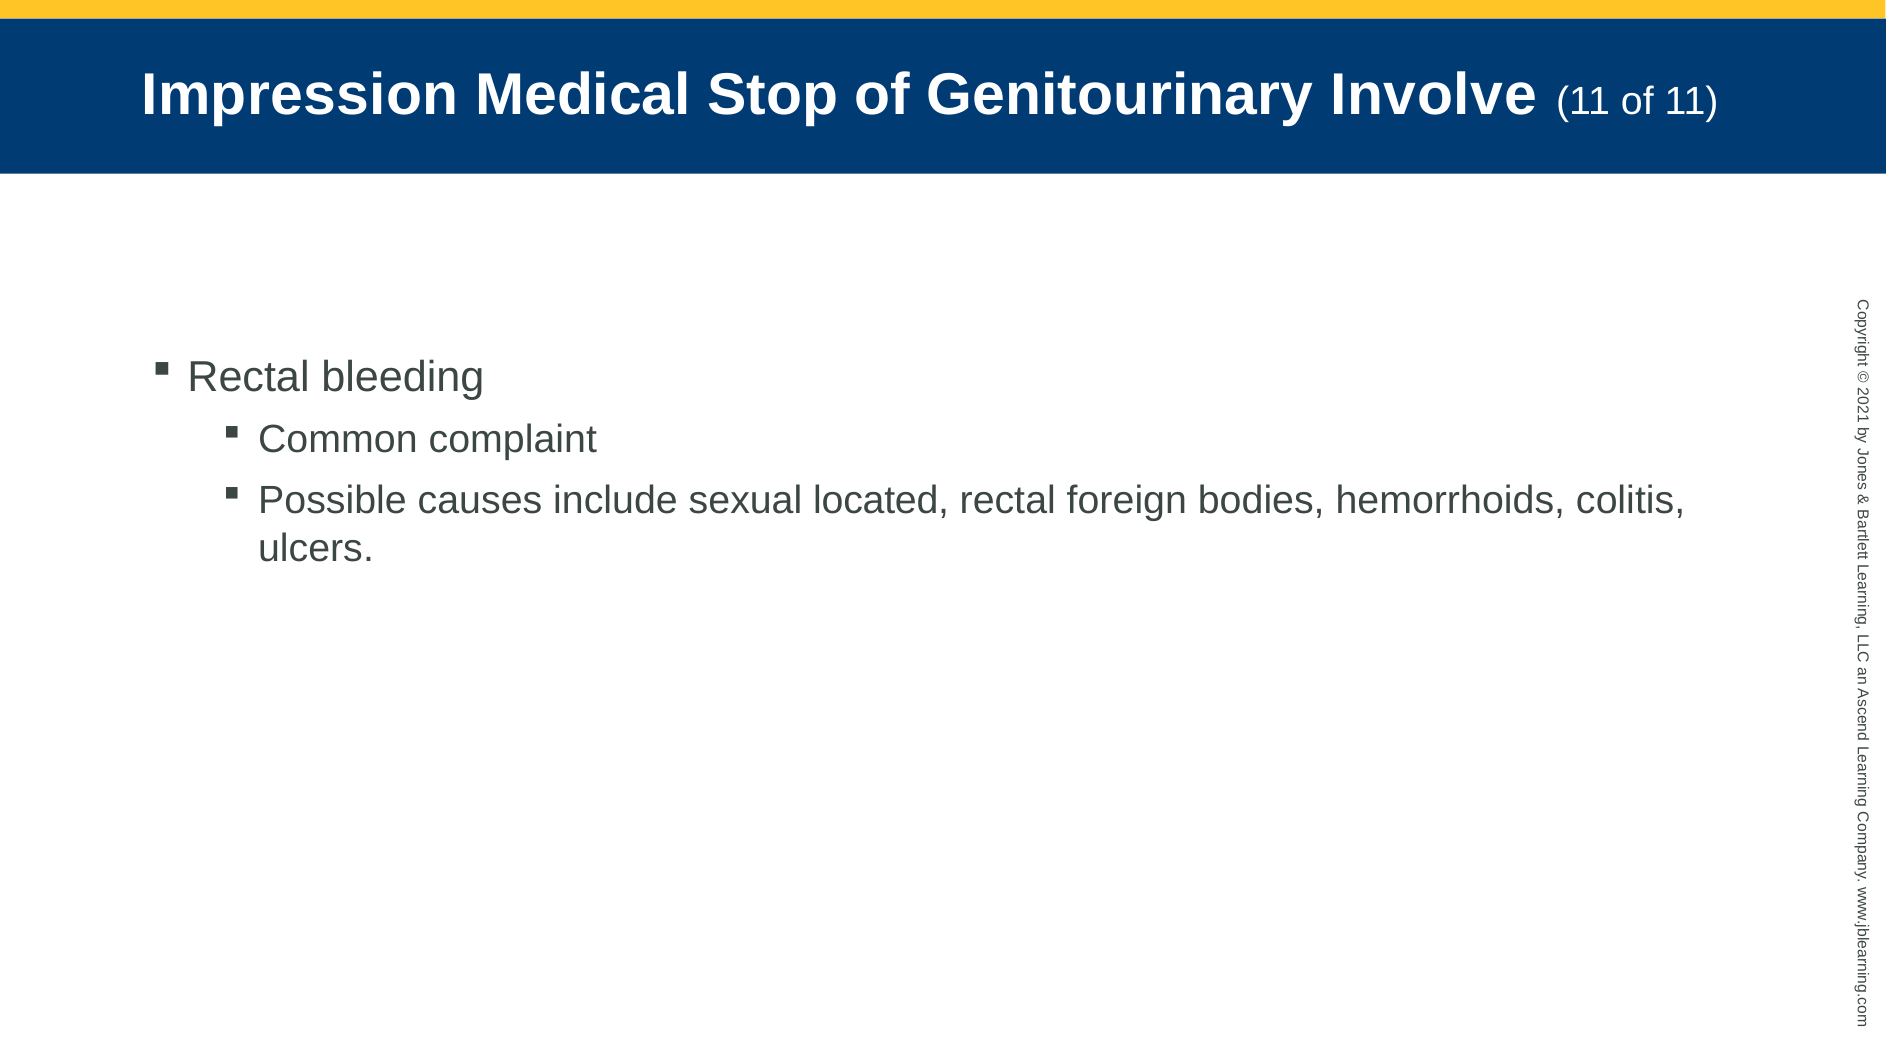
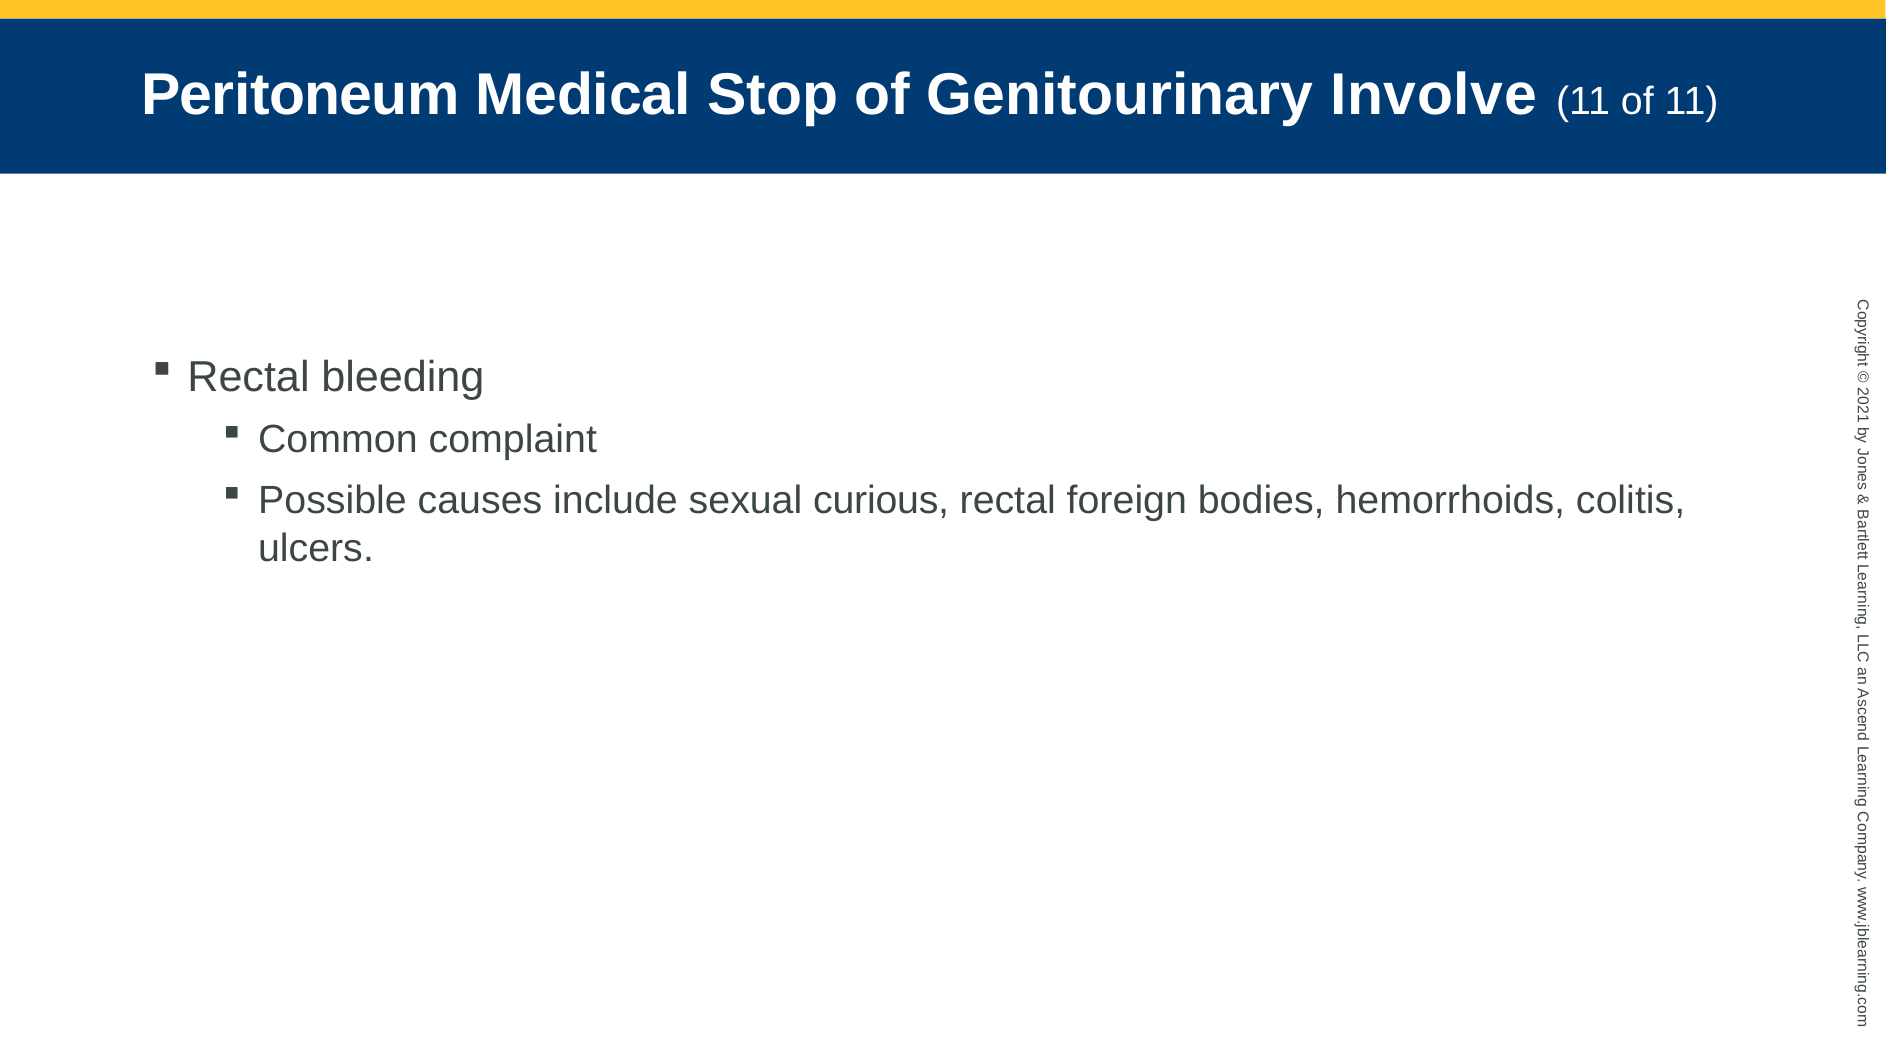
Impression: Impression -> Peritoneum (300, 95)
located: located -> curious (881, 501)
